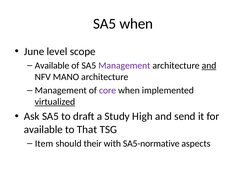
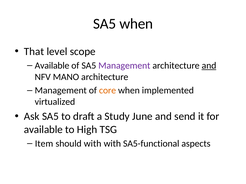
June: June -> That (34, 52)
core colour: purple -> orange (108, 91)
virtualized underline: present -> none (55, 102)
High: High -> June (142, 117)
That: That -> High (87, 130)
should their: their -> with (93, 144)
SA5-normative: SA5-normative -> SA5-functional (151, 144)
